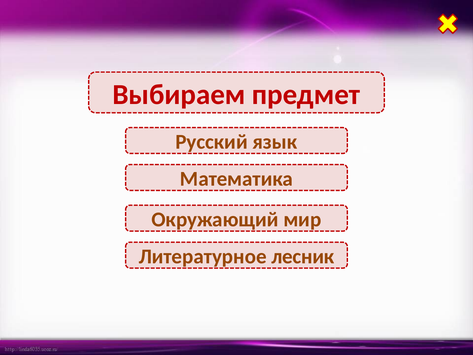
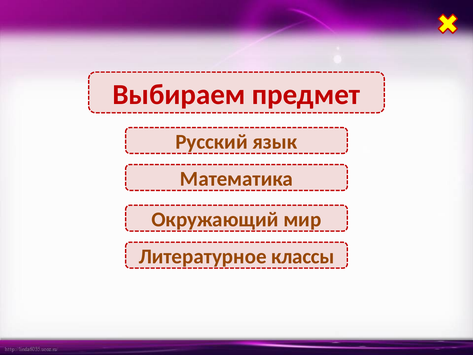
лесник: лесник -> классы (303, 256)
